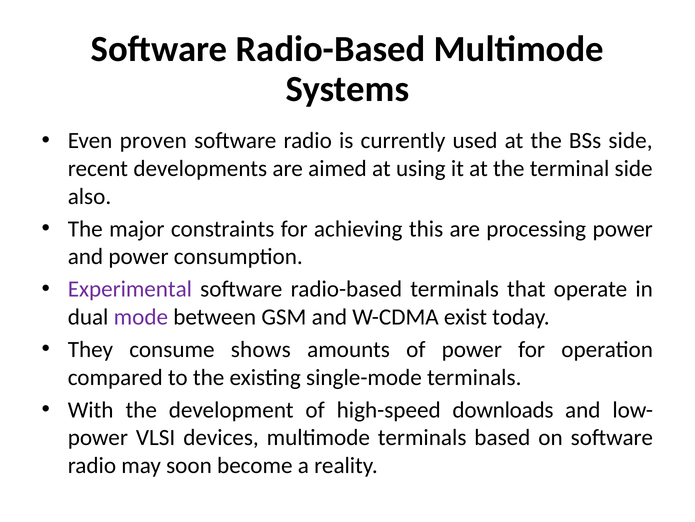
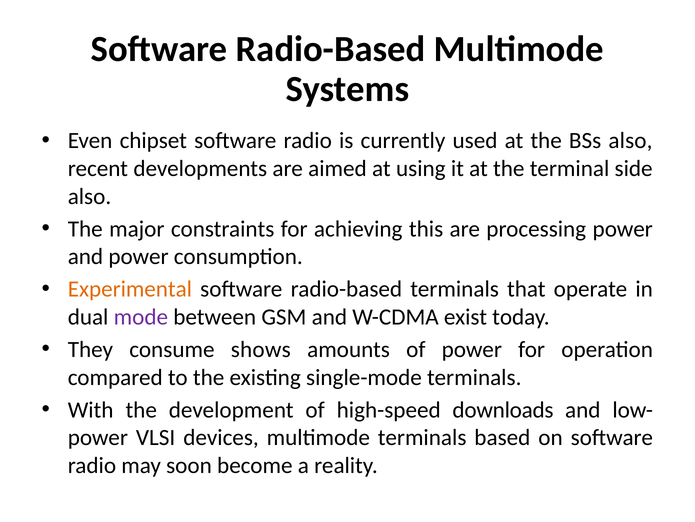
proven: proven -> chipset (153, 141)
BSs side: side -> also (630, 141)
Experimental colour: purple -> orange (130, 289)
